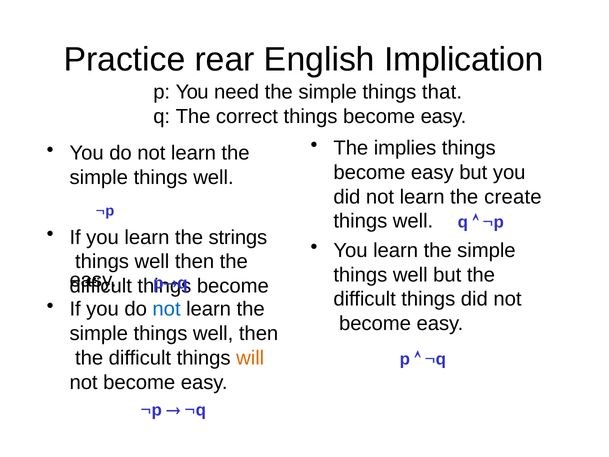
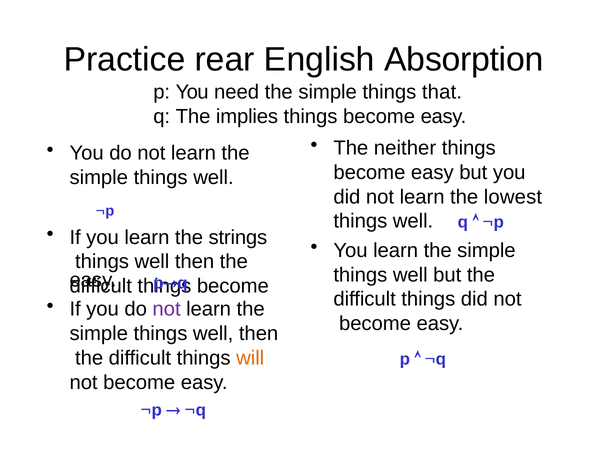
Implication: Implication -> Absorption (464, 60)
correct: correct -> implies (247, 117)
implies: implies -> neither (405, 148)
create: create -> lowest (513, 197)
not colour: blue -> purple (167, 309)
